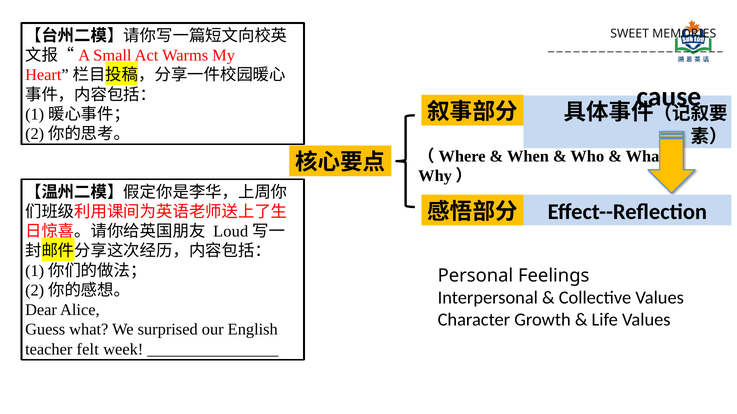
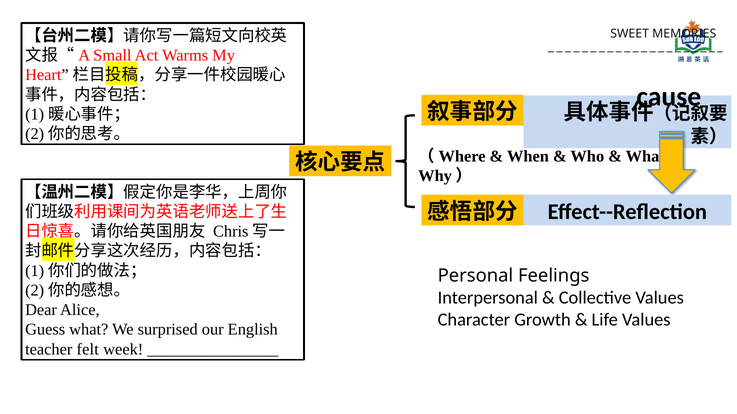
Loud: Loud -> Chris (231, 232)
